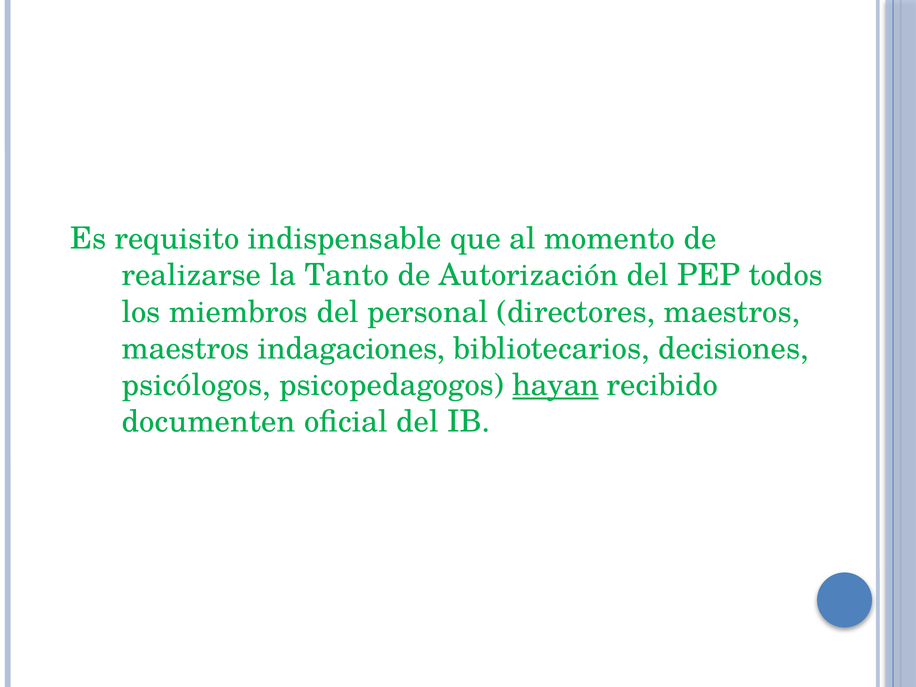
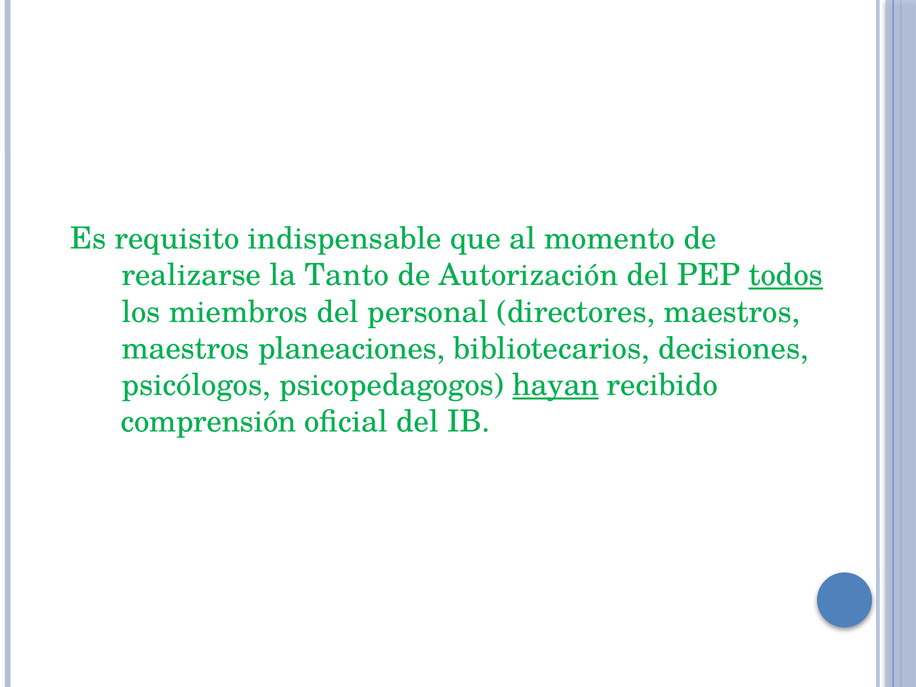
todos underline: none -> present (786, 275)
indagaciones: indagaciones -> planeaciones (352, 349)
documenten: documenten -> comprensión (209, 422)
